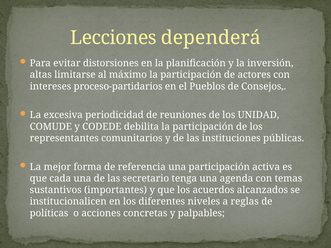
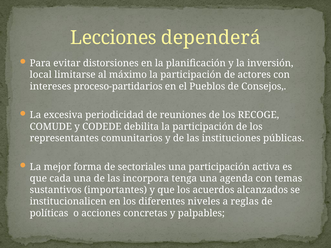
altas: altas -> local (41, 75)
UNIDAD: UNIDAD -> RECOGE (258, 115)
referencia: referencia -> sectoriales (142, 167)
secretario: secretario -> incorpora (146, 179)
